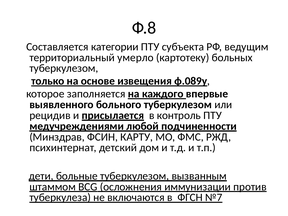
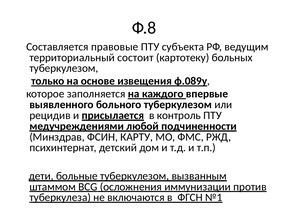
категории: категории -> правовые (115, 47)
умерло: умерло -> состоит (135, 58)
№7: №7 -> №1 (214, 197)
